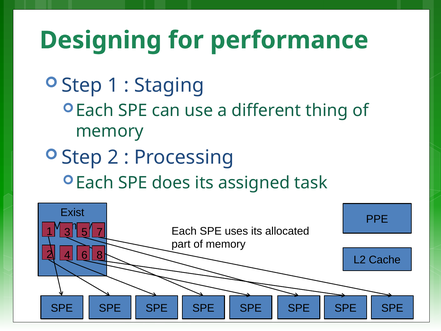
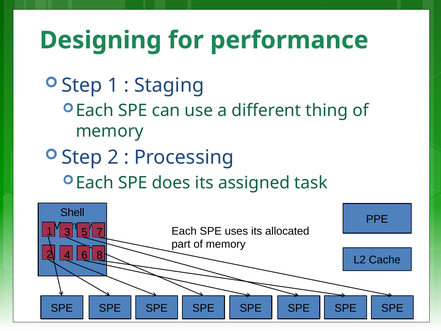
Exist: Exist -> Shell (72, 212)
